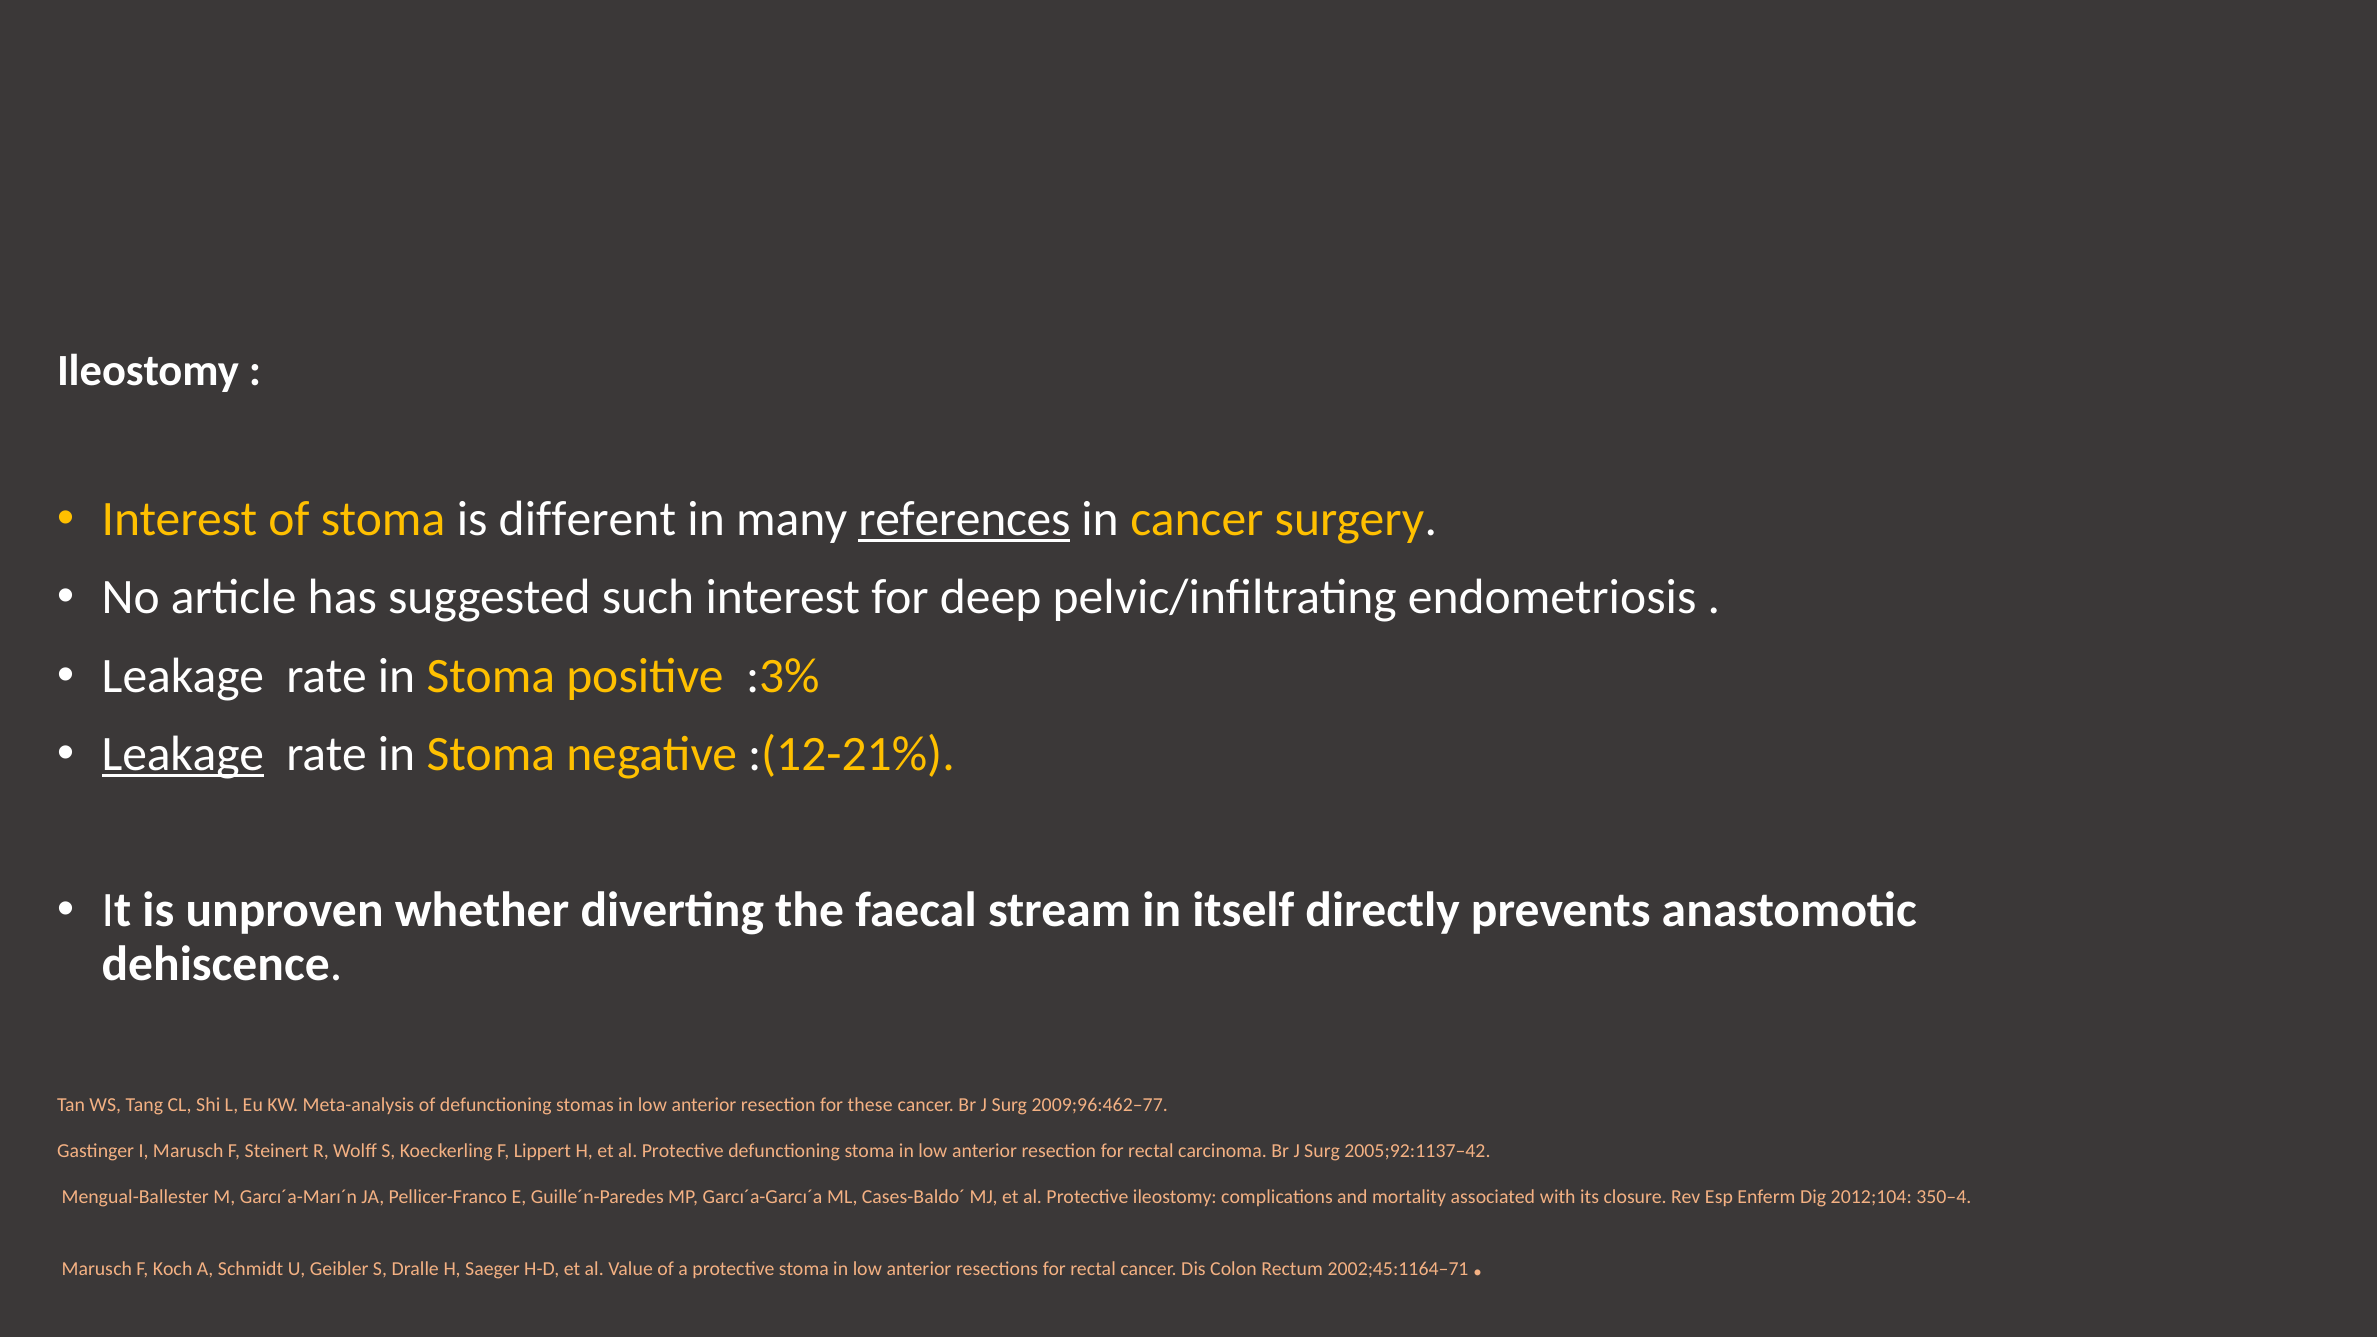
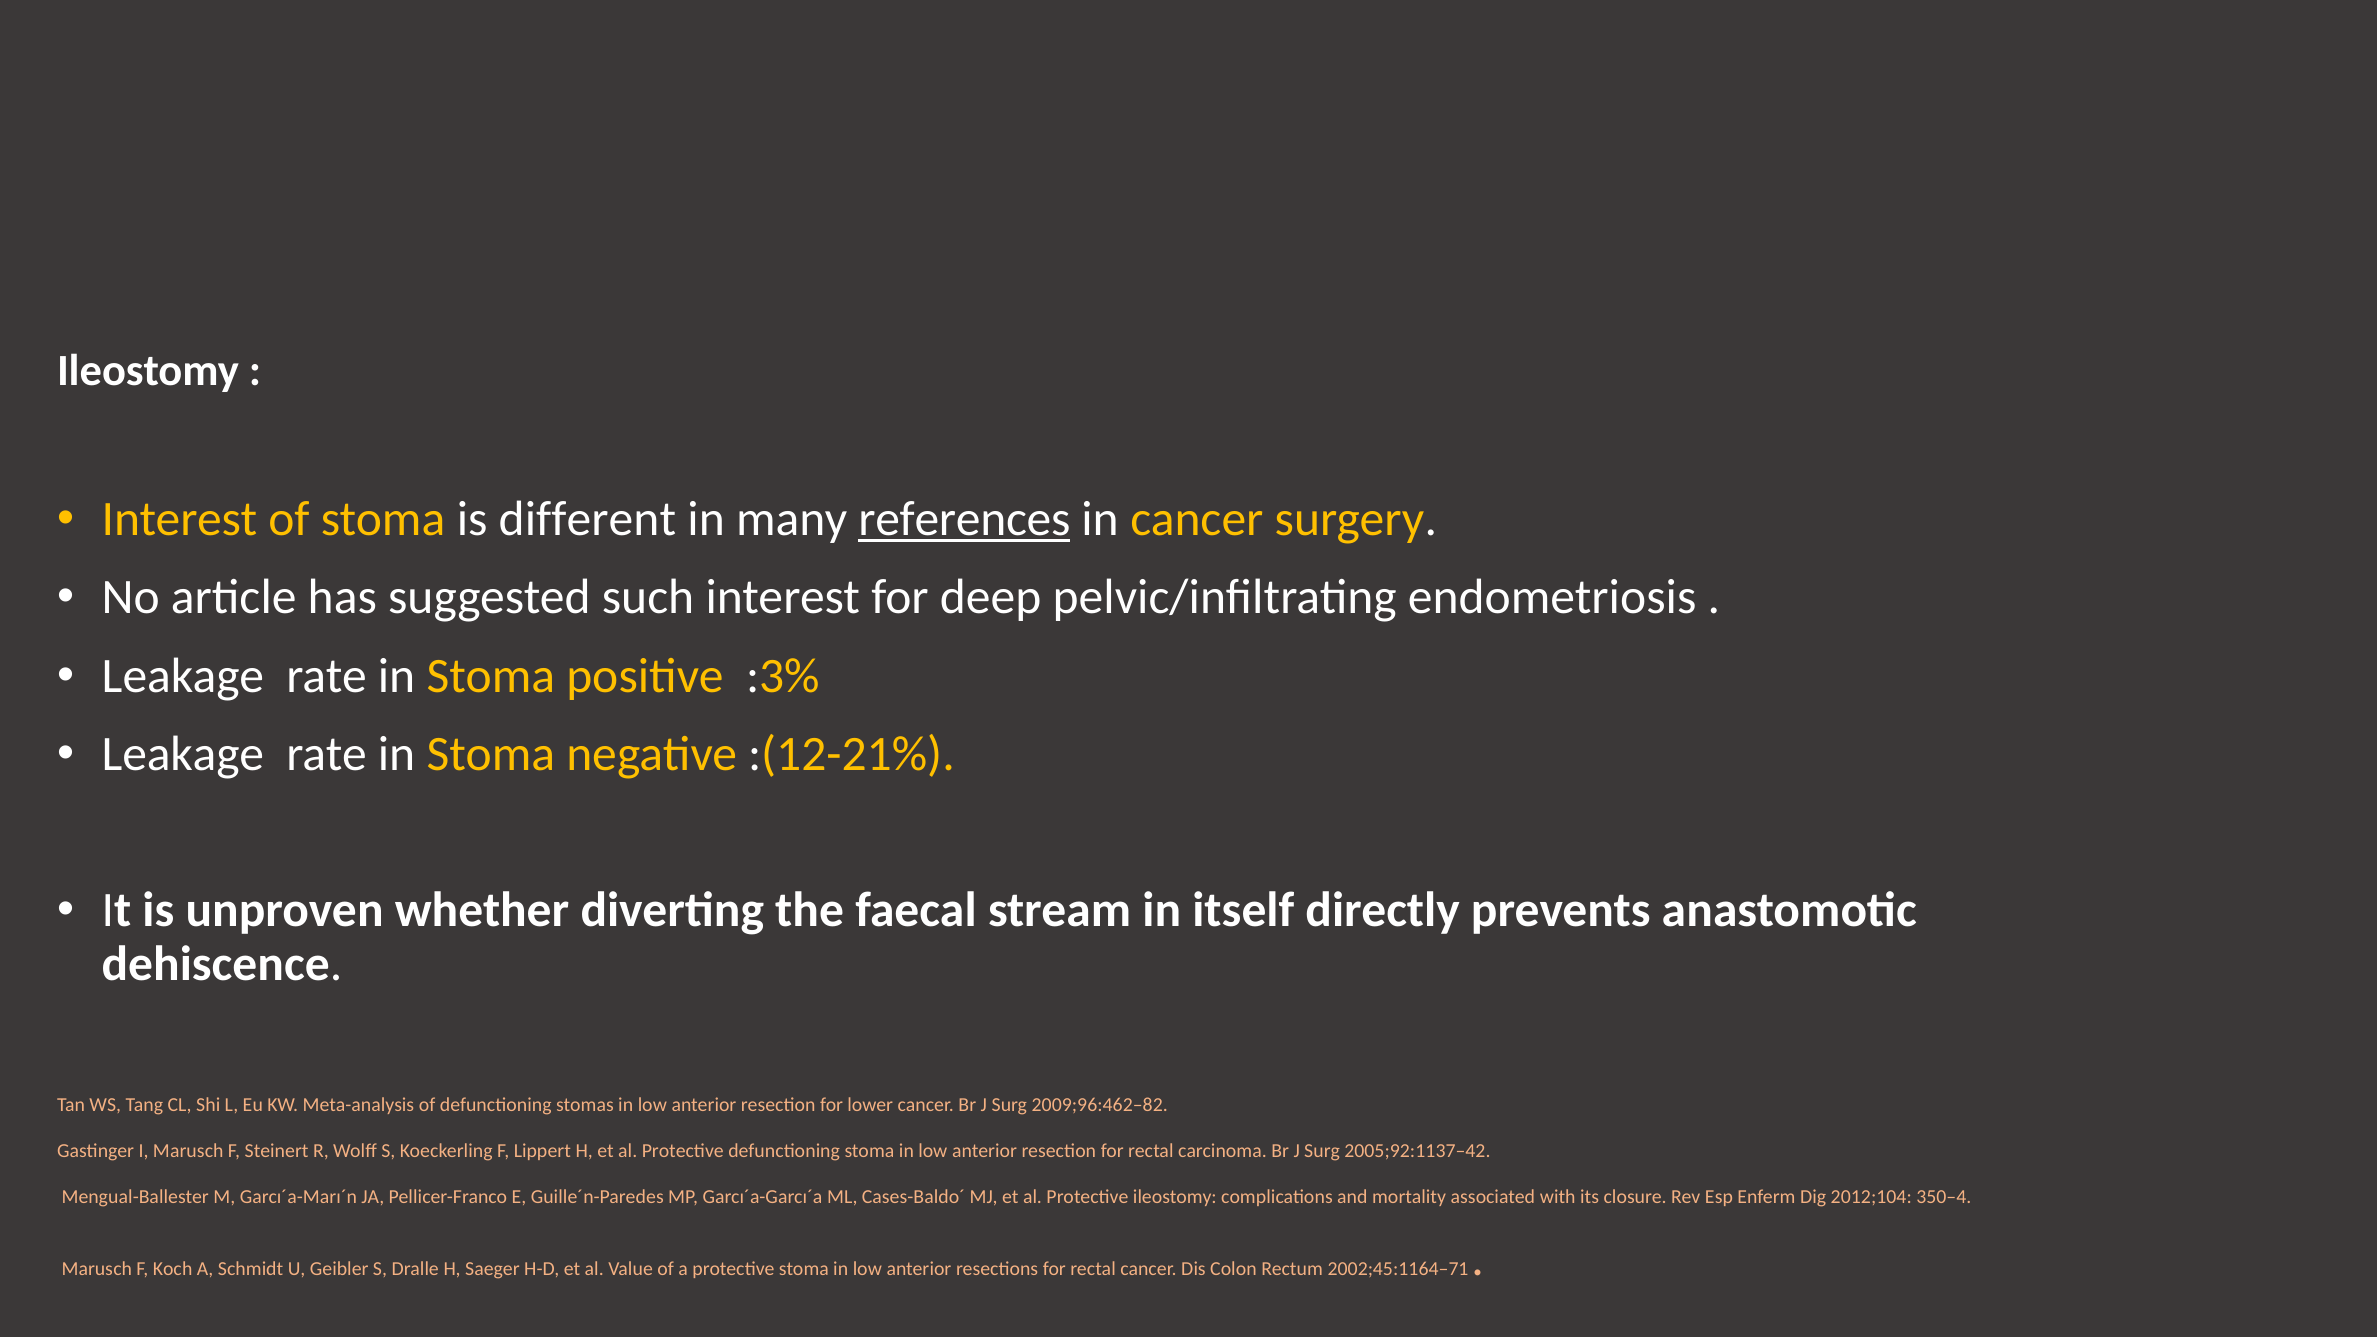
Leakage underline: present -> none (183, 754)
these: these -> lower (870, 1105)
2009;96:462–77: 2009;96:462–77 -> 2009;96:462–82 (1100, 1105)
